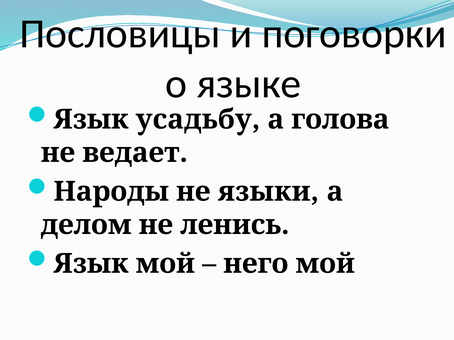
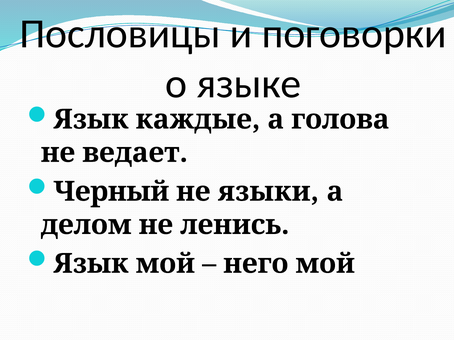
усадьбу: усадьбу -> каждые (198, 120)
Народы: Народы -> Черный (111, 192)
